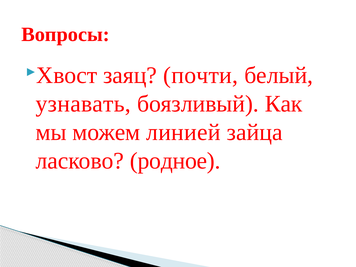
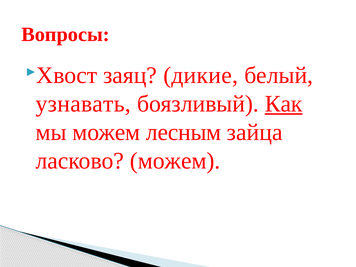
почти: почти -> дикие (201, 75)
Как underline: none -> present (284, 104)
линией: линией -> лесным (184, 132)
ласково родное: родное -> можем (175, 161)
